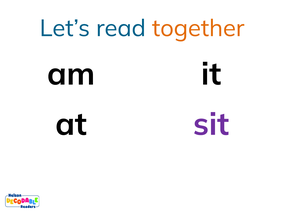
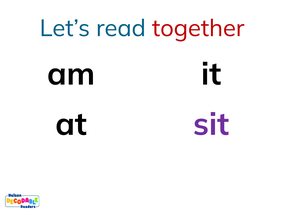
together colour: orange -> red (198, 28)
